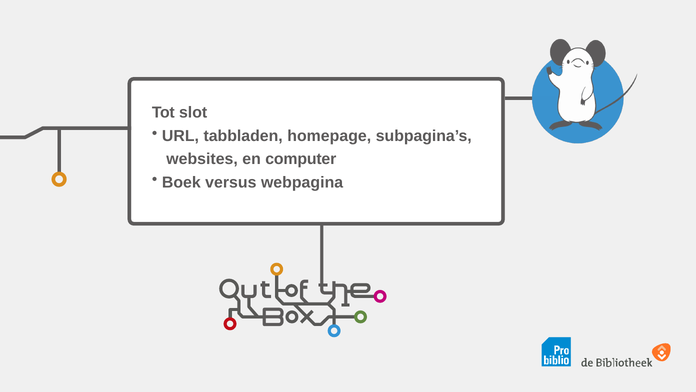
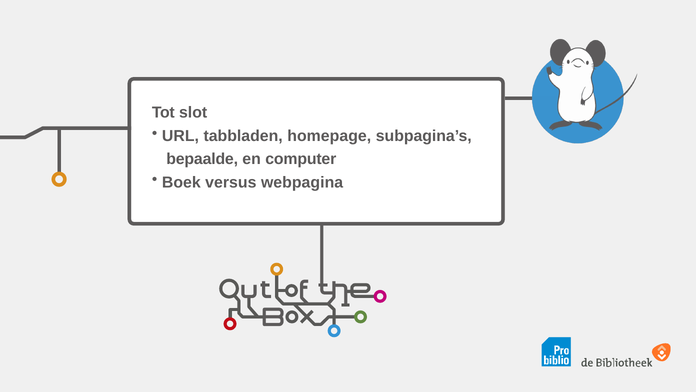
websites: websites -> bepaalde (202, 159)
